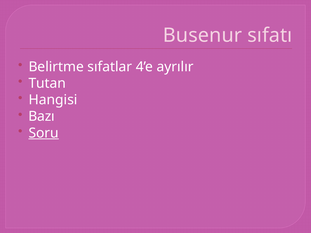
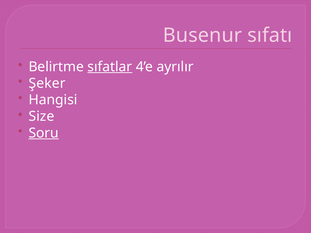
sıfatlar underline: none -> present (110, 67)
Tutan: Tutan -> Şeker (47, 83)
Bazı: Bazı -> Size (41, 117)
